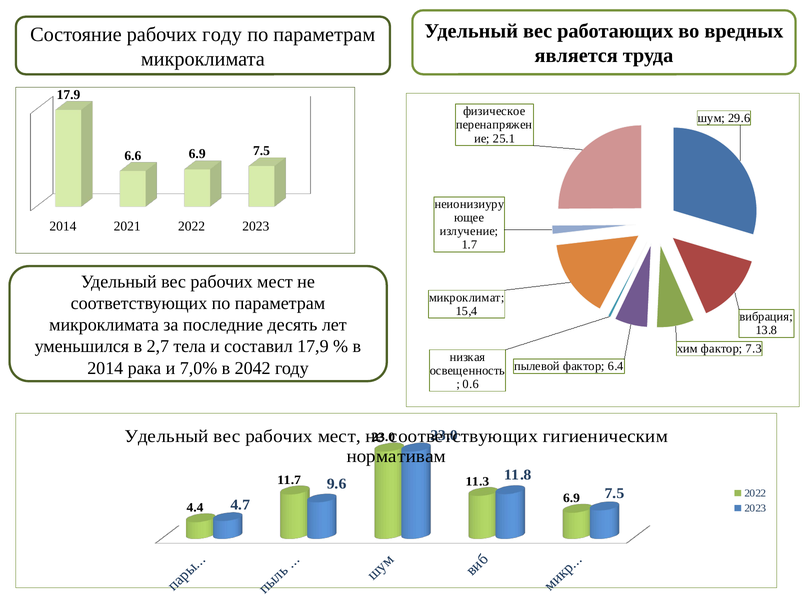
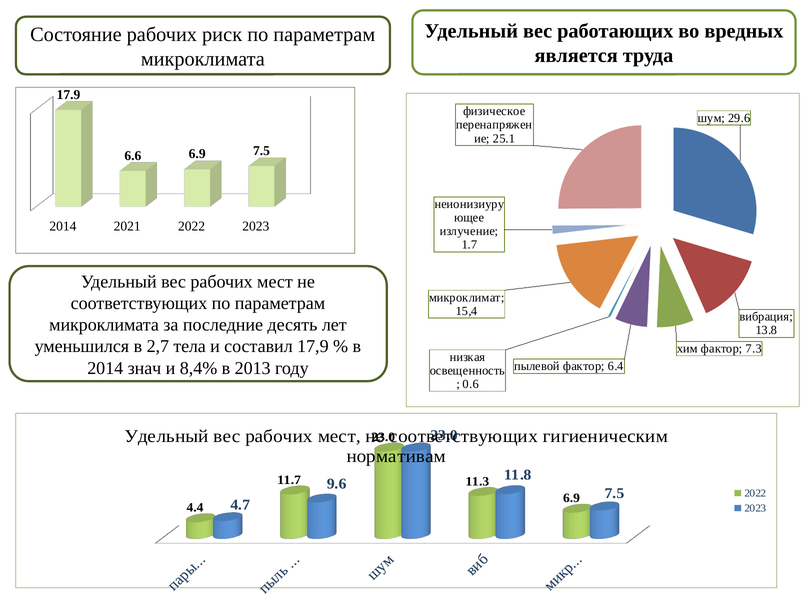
рабочих году: году -> риск (222, 35)
рака: рака -> знач (144, 368)
7,0%: 7,0% -> 8,4% (199, 368)
2042: 2042 -> 2013 (253, 368)
